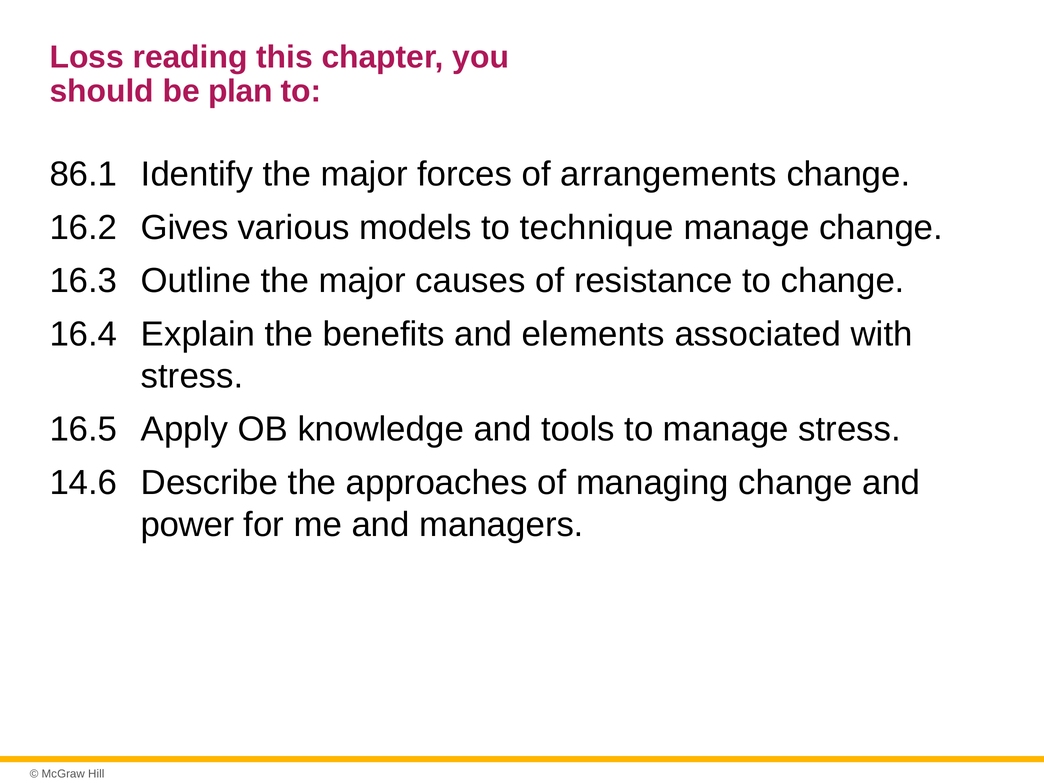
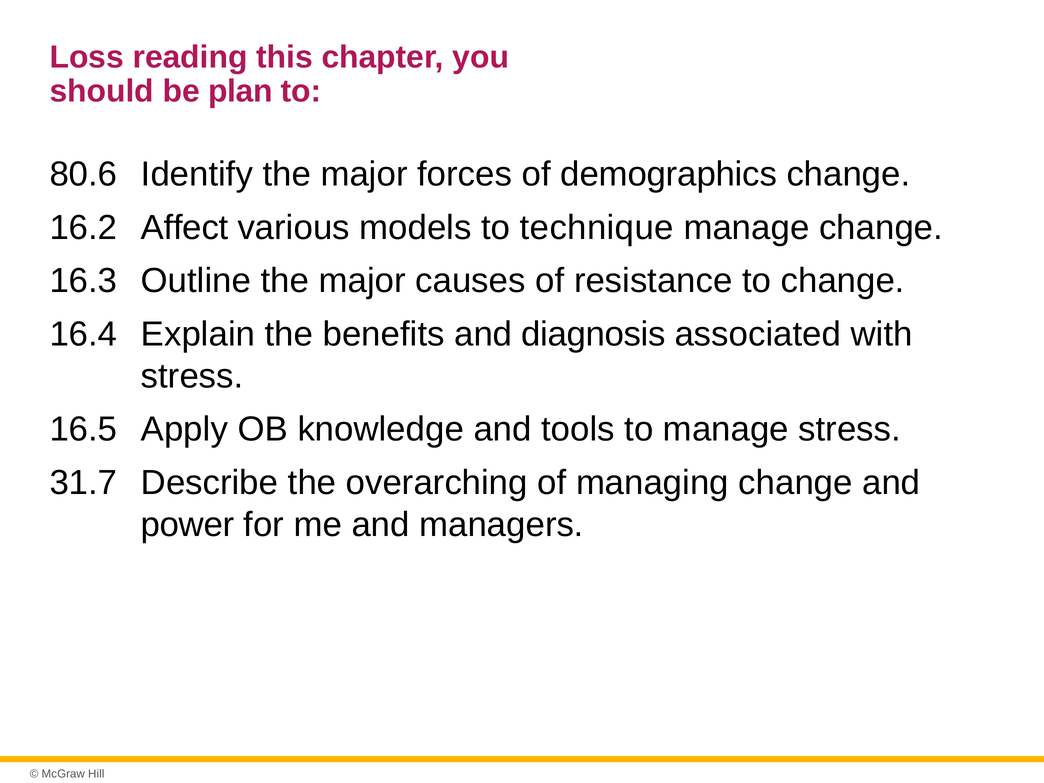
86.1: 86.1 -> 80.6 (83, 174)
arrangements: arrangements -> demographics (669, 174)
Gives: Gives -> Affect (185, 228)
elements: elements -> diagnosis (594, 334)
14.6: 14.6 -> 31.7 (83, 483)
approaches: approaches -> overarching (437, 483)
